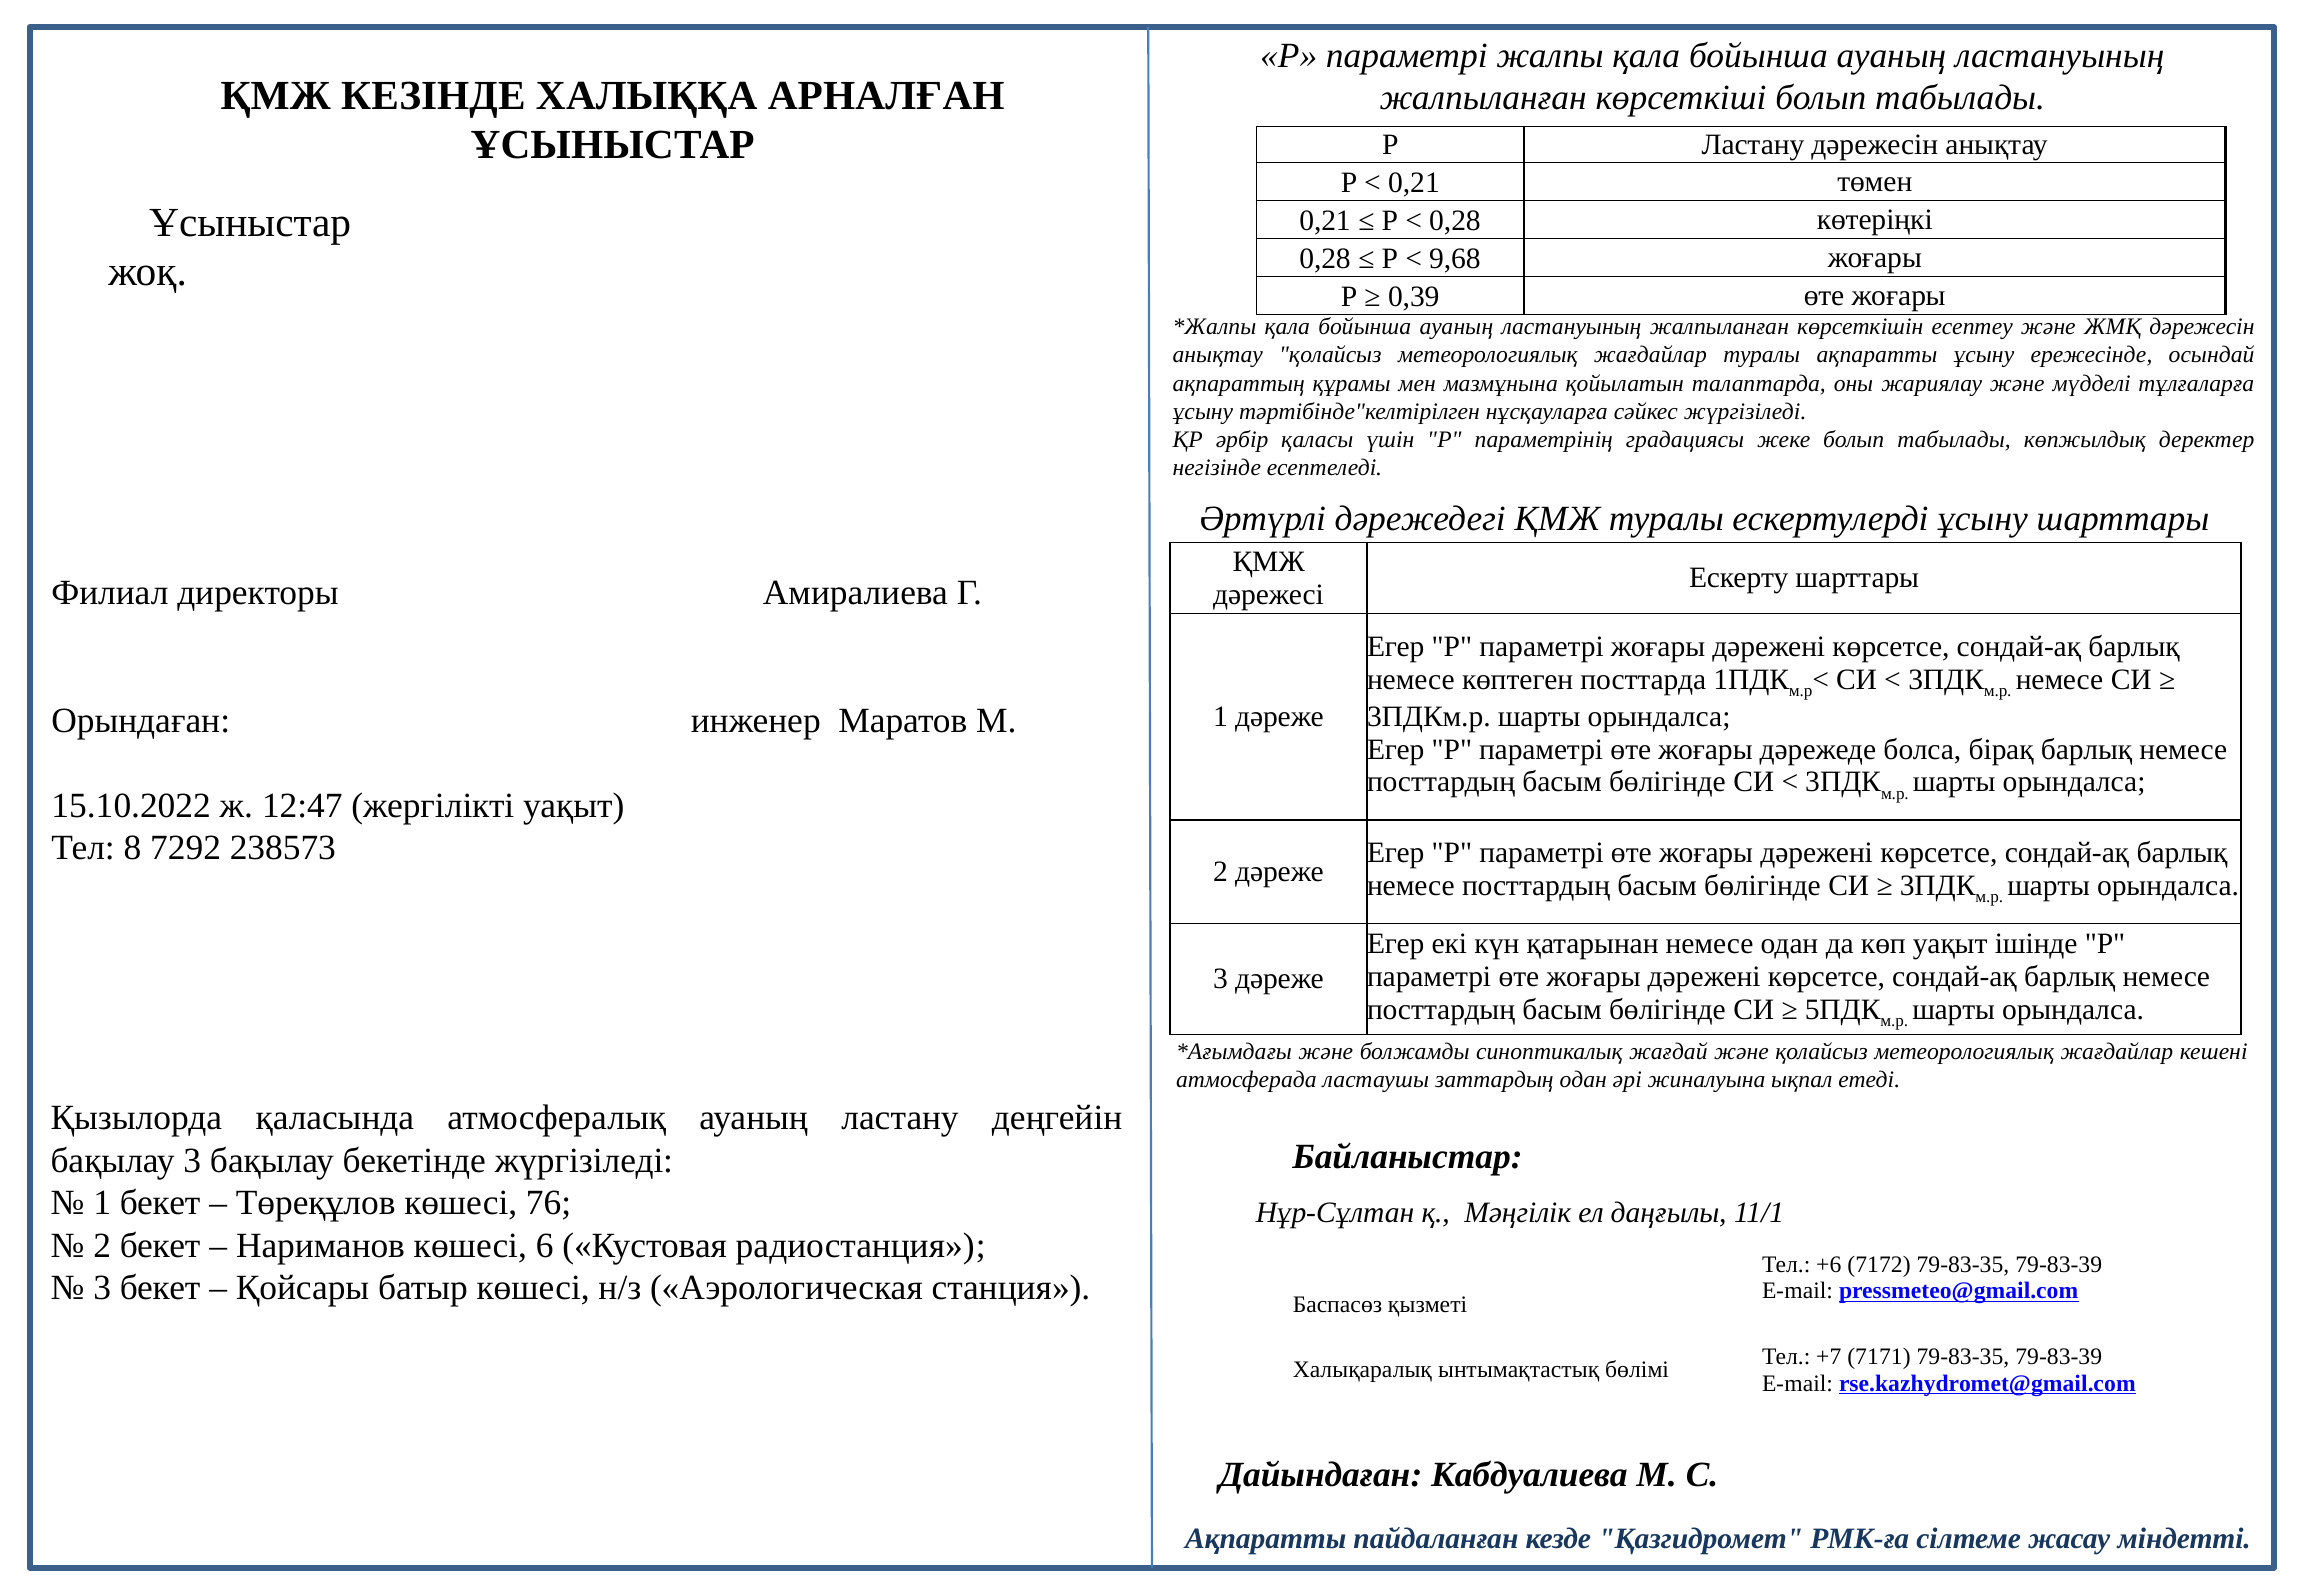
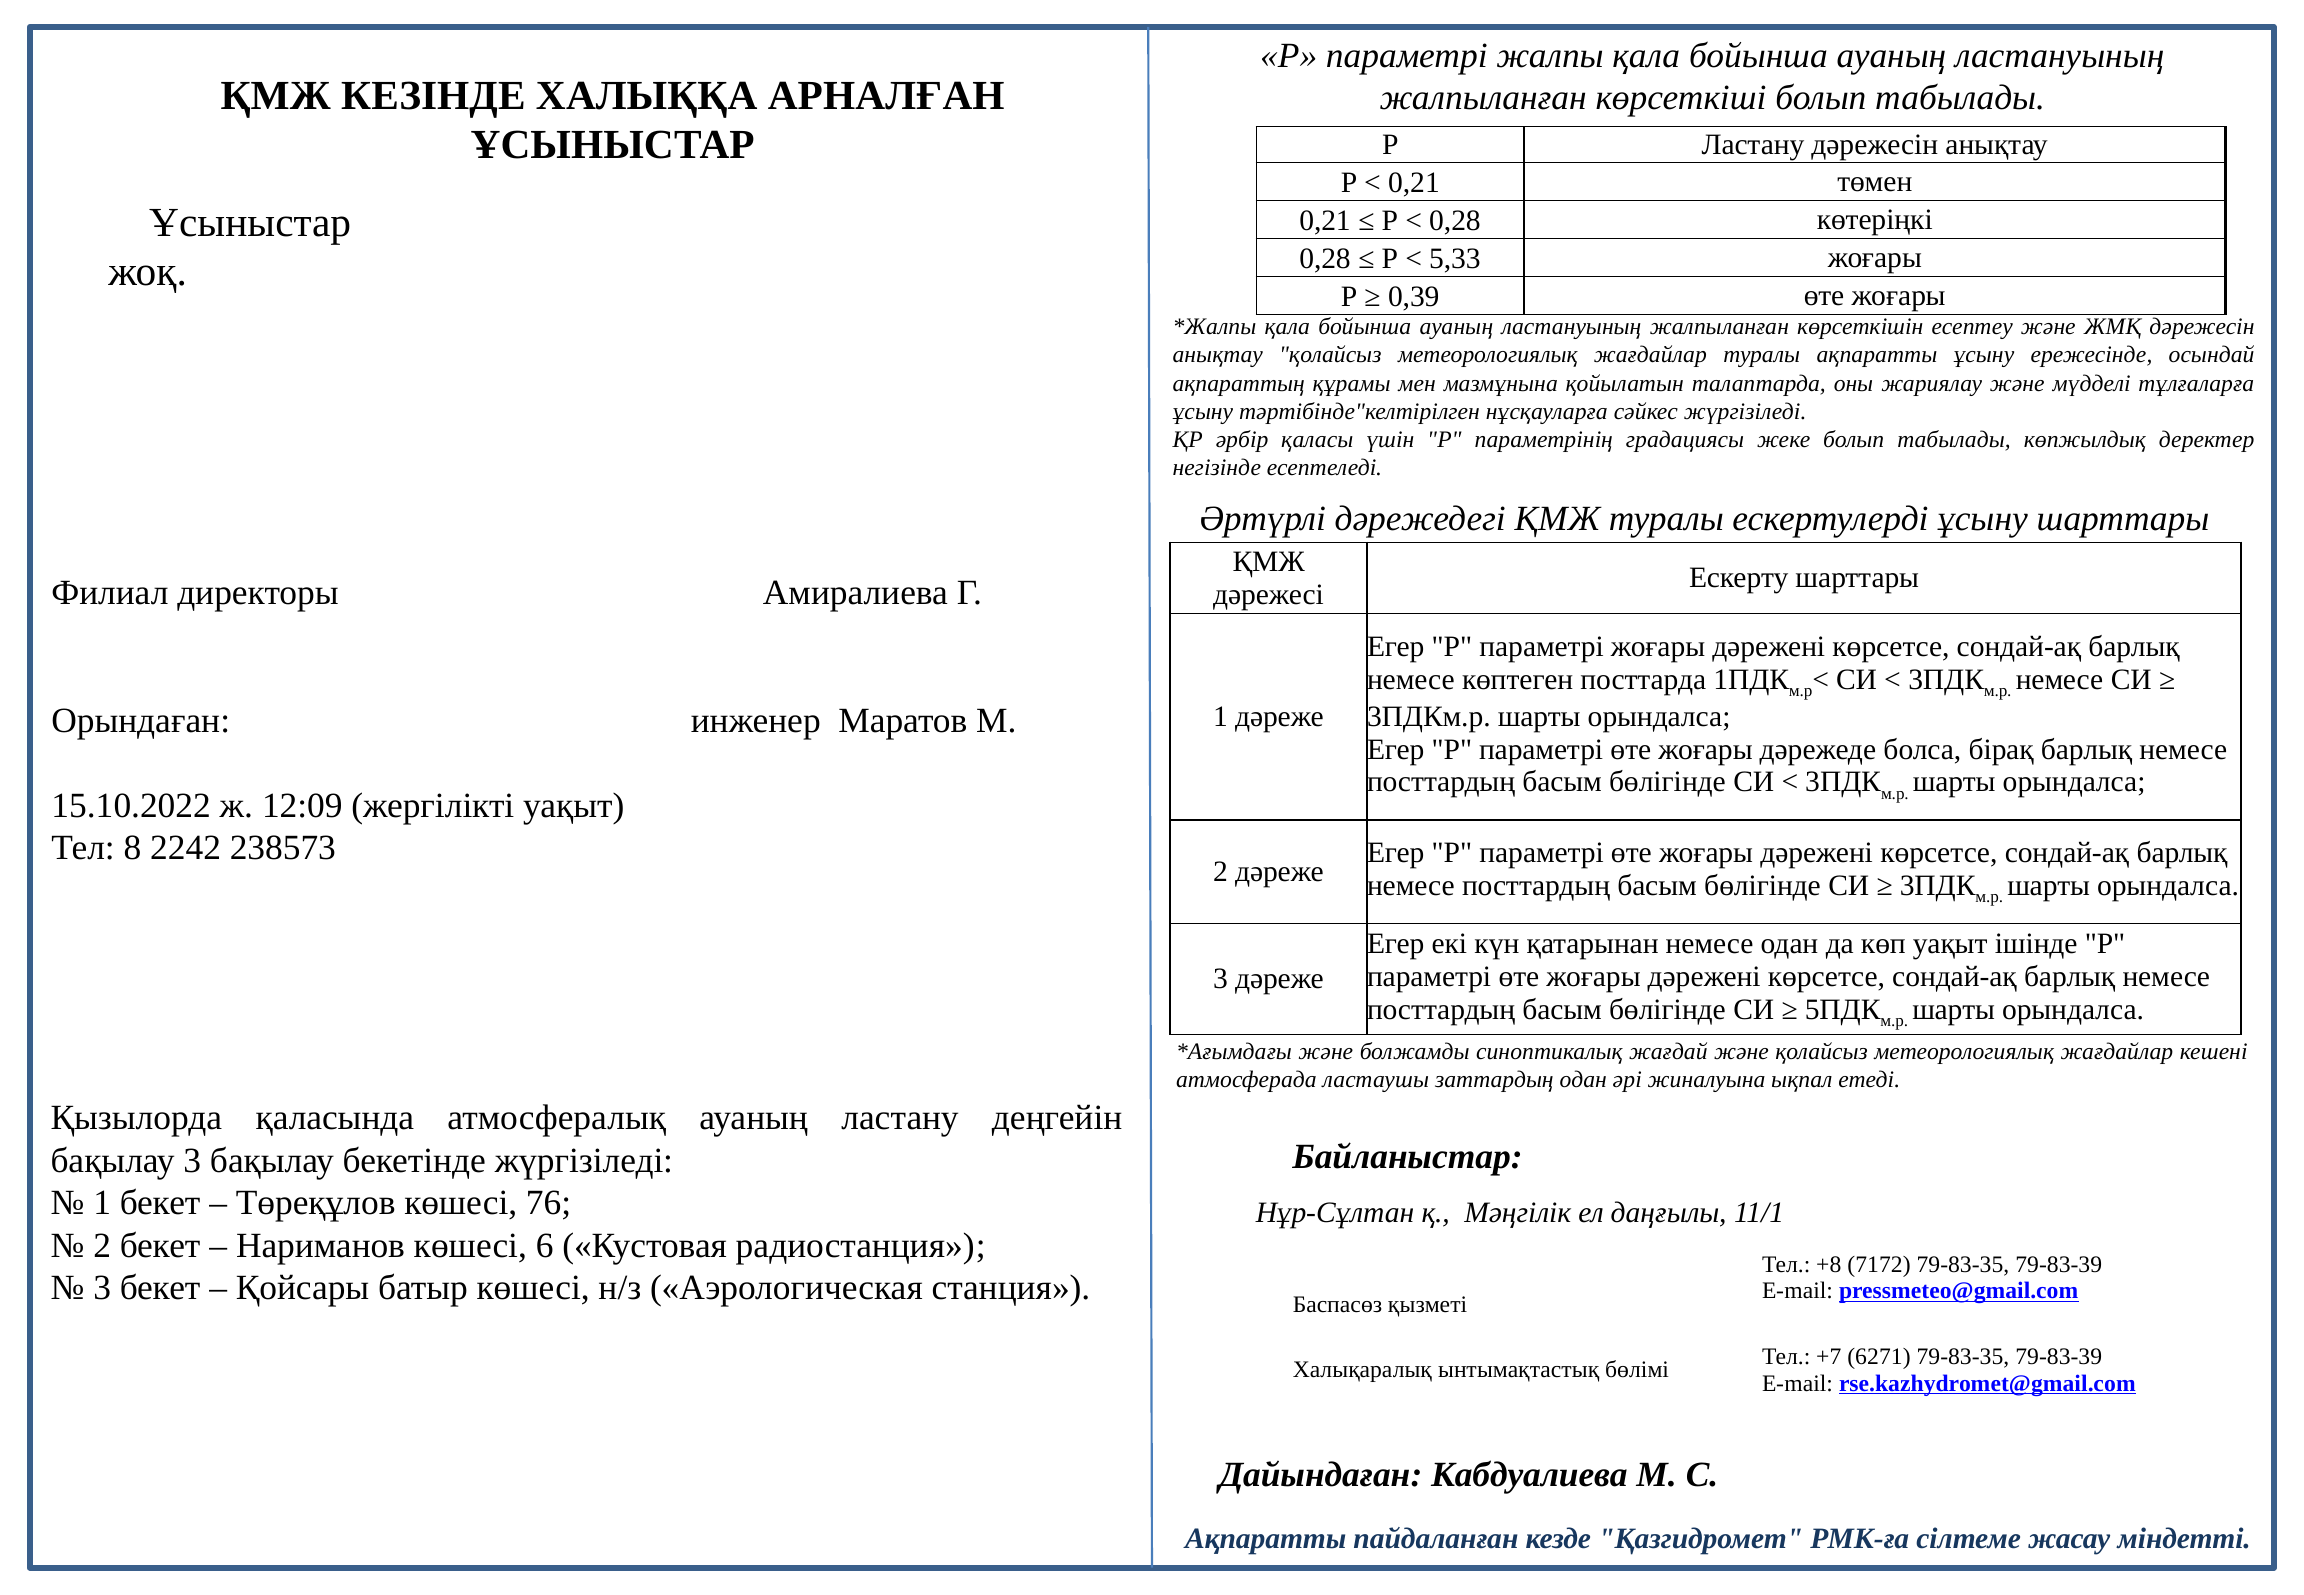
9,68: 9,68 -> 5,33 (1455, 259)
12:47: 12:47 -> 12:09 (302, 806)
7292: 7292 -> 2242 (186, 848)
+6: +6 -> +8 (1829, 1265)
7171: 7171 -> 6271 (1879, 1357)
